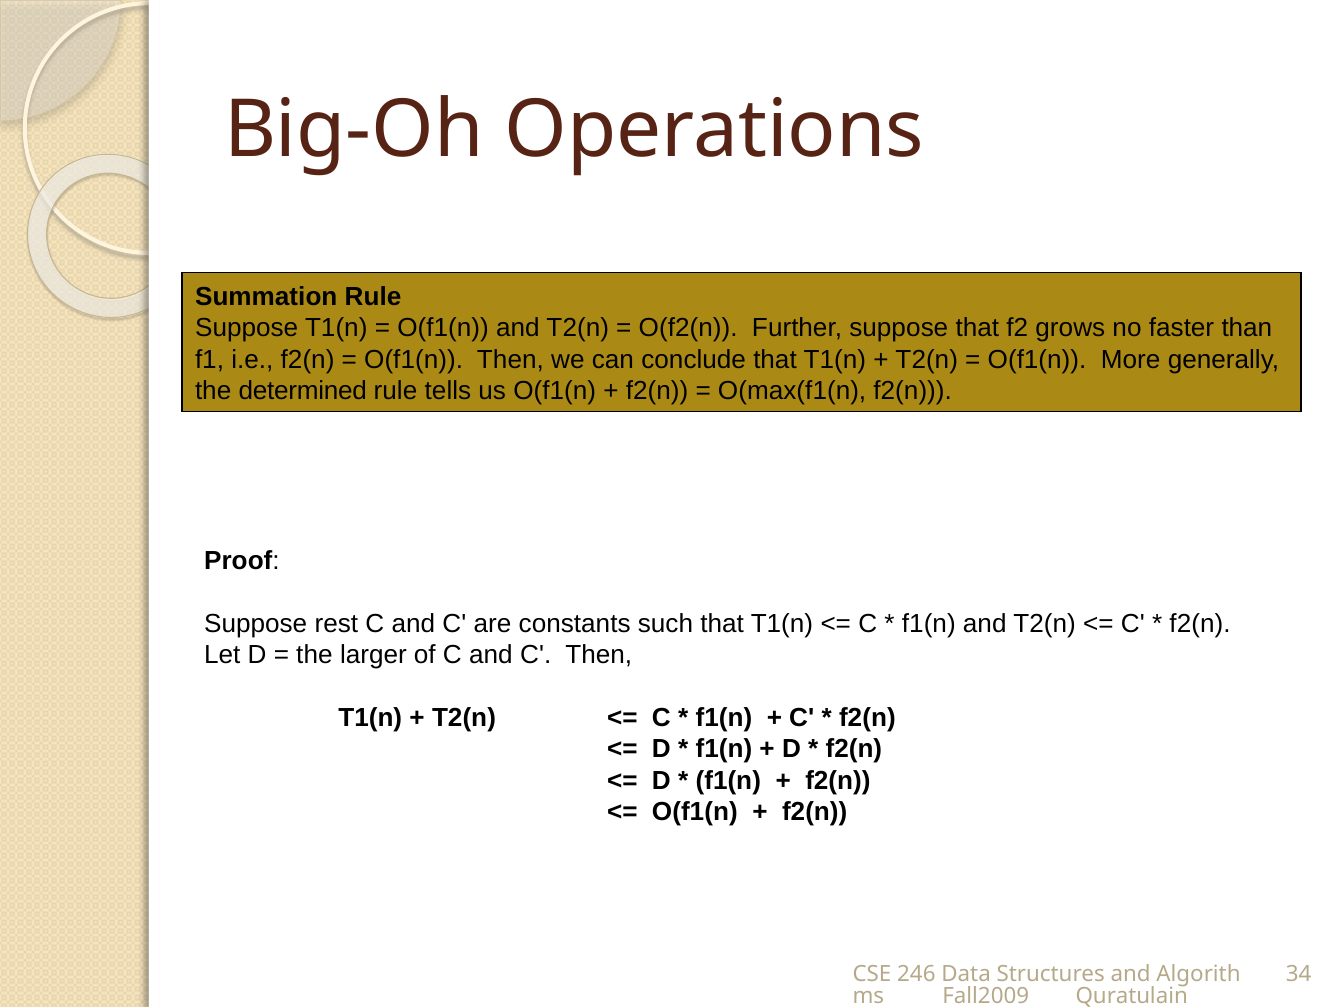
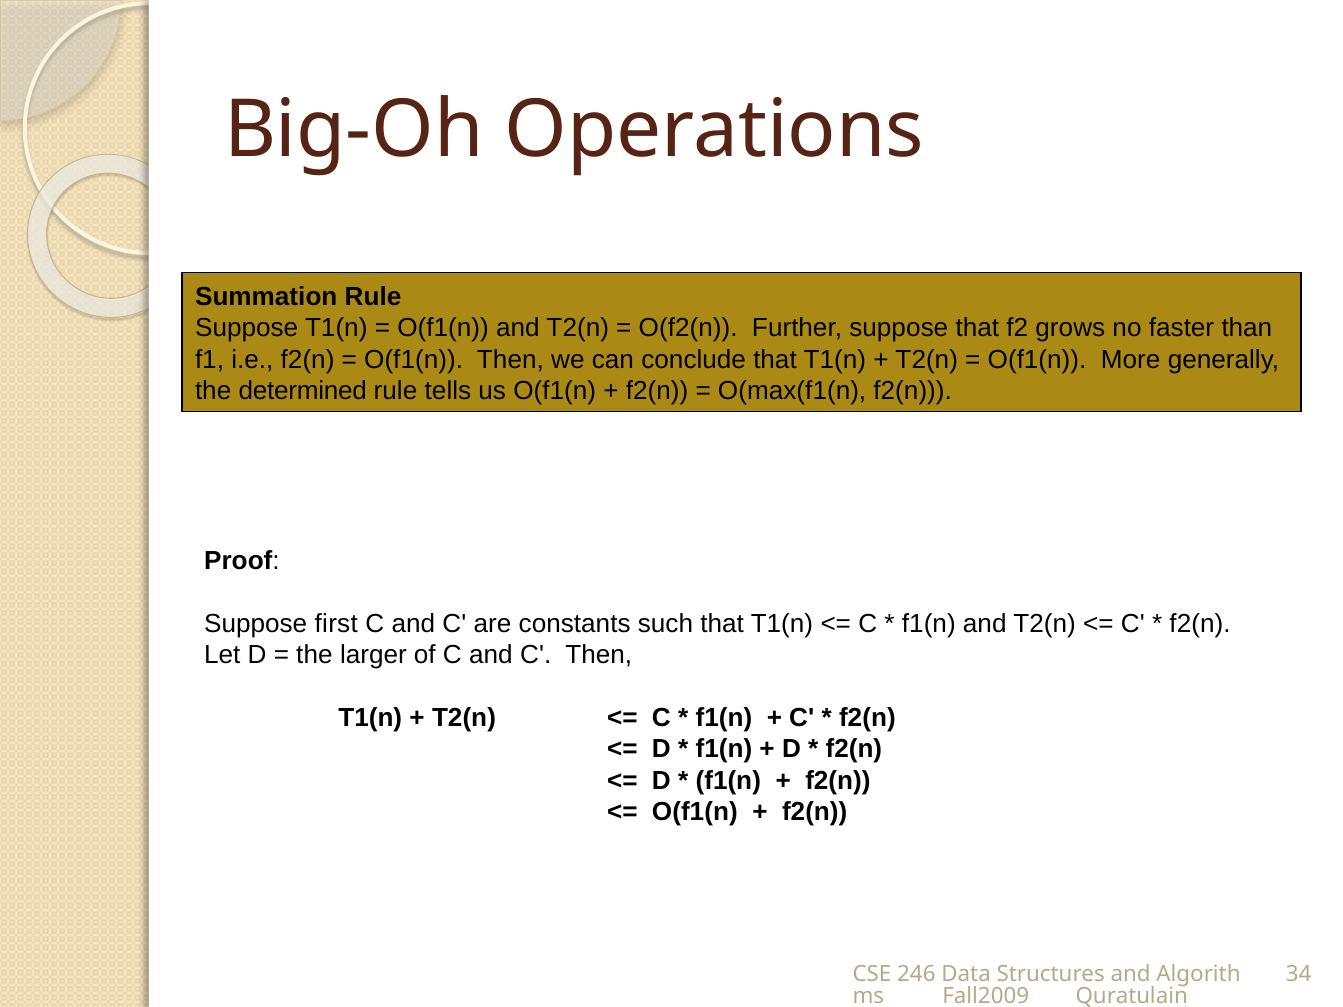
rest: rest -> first (336, 624)
